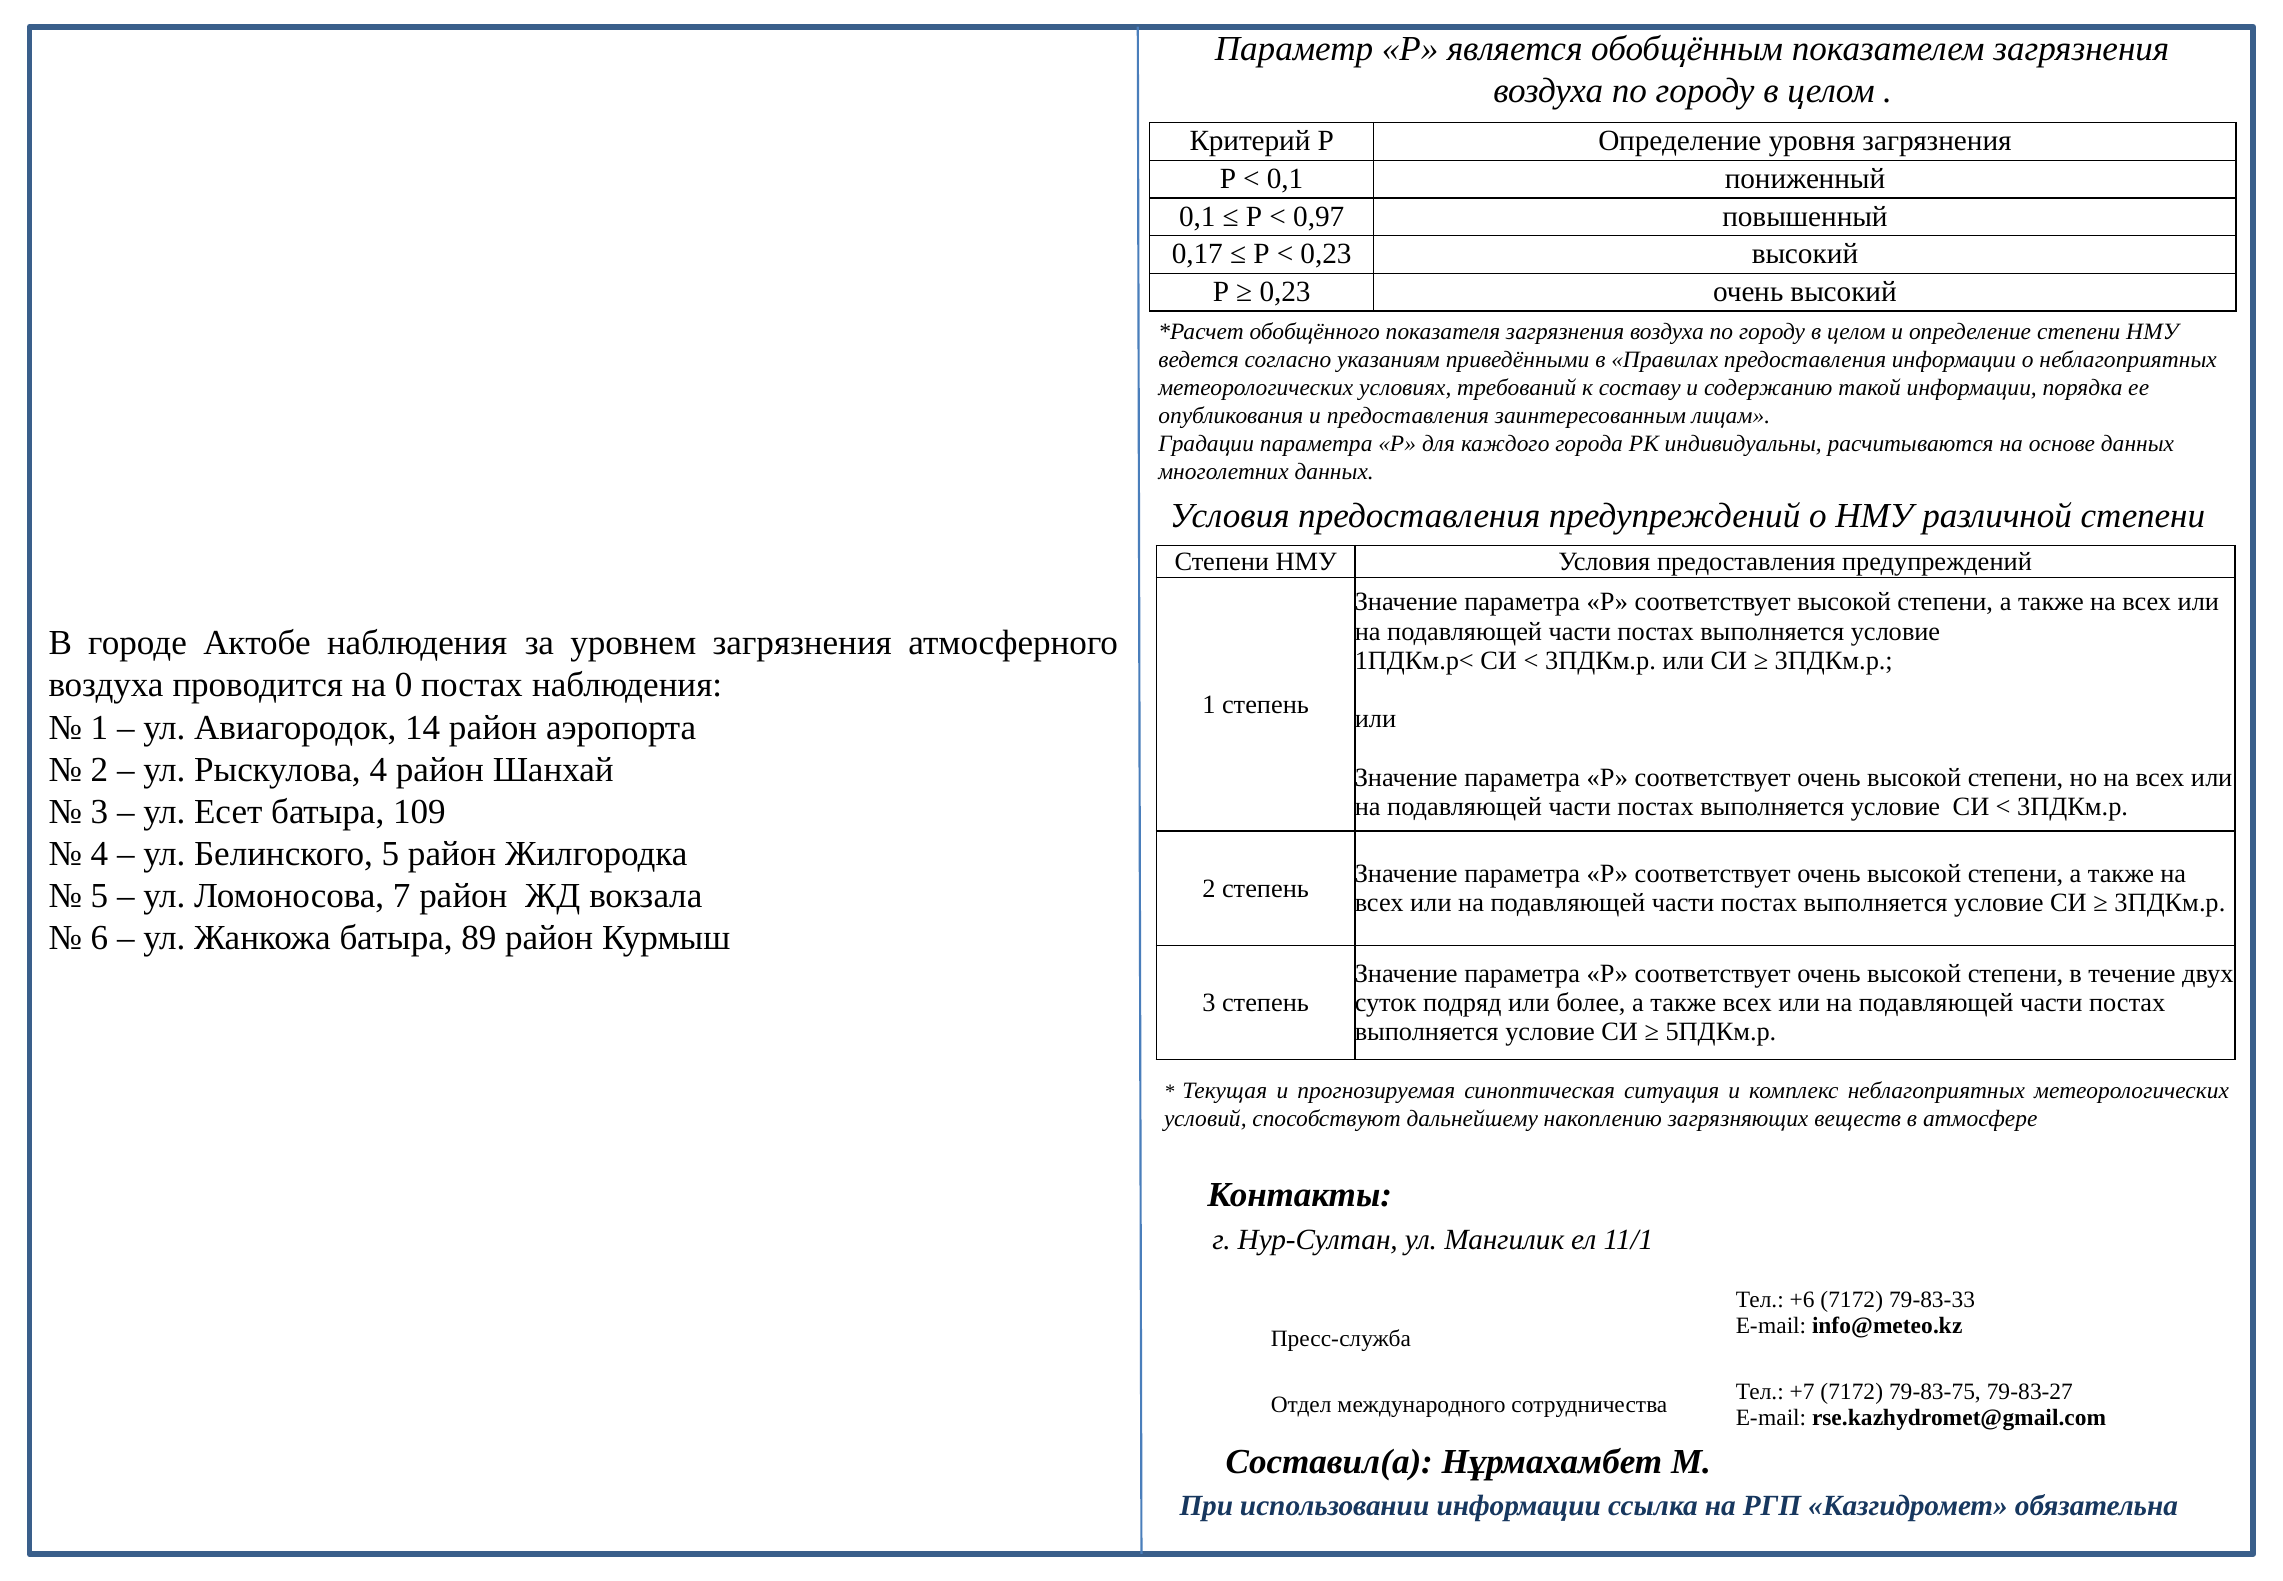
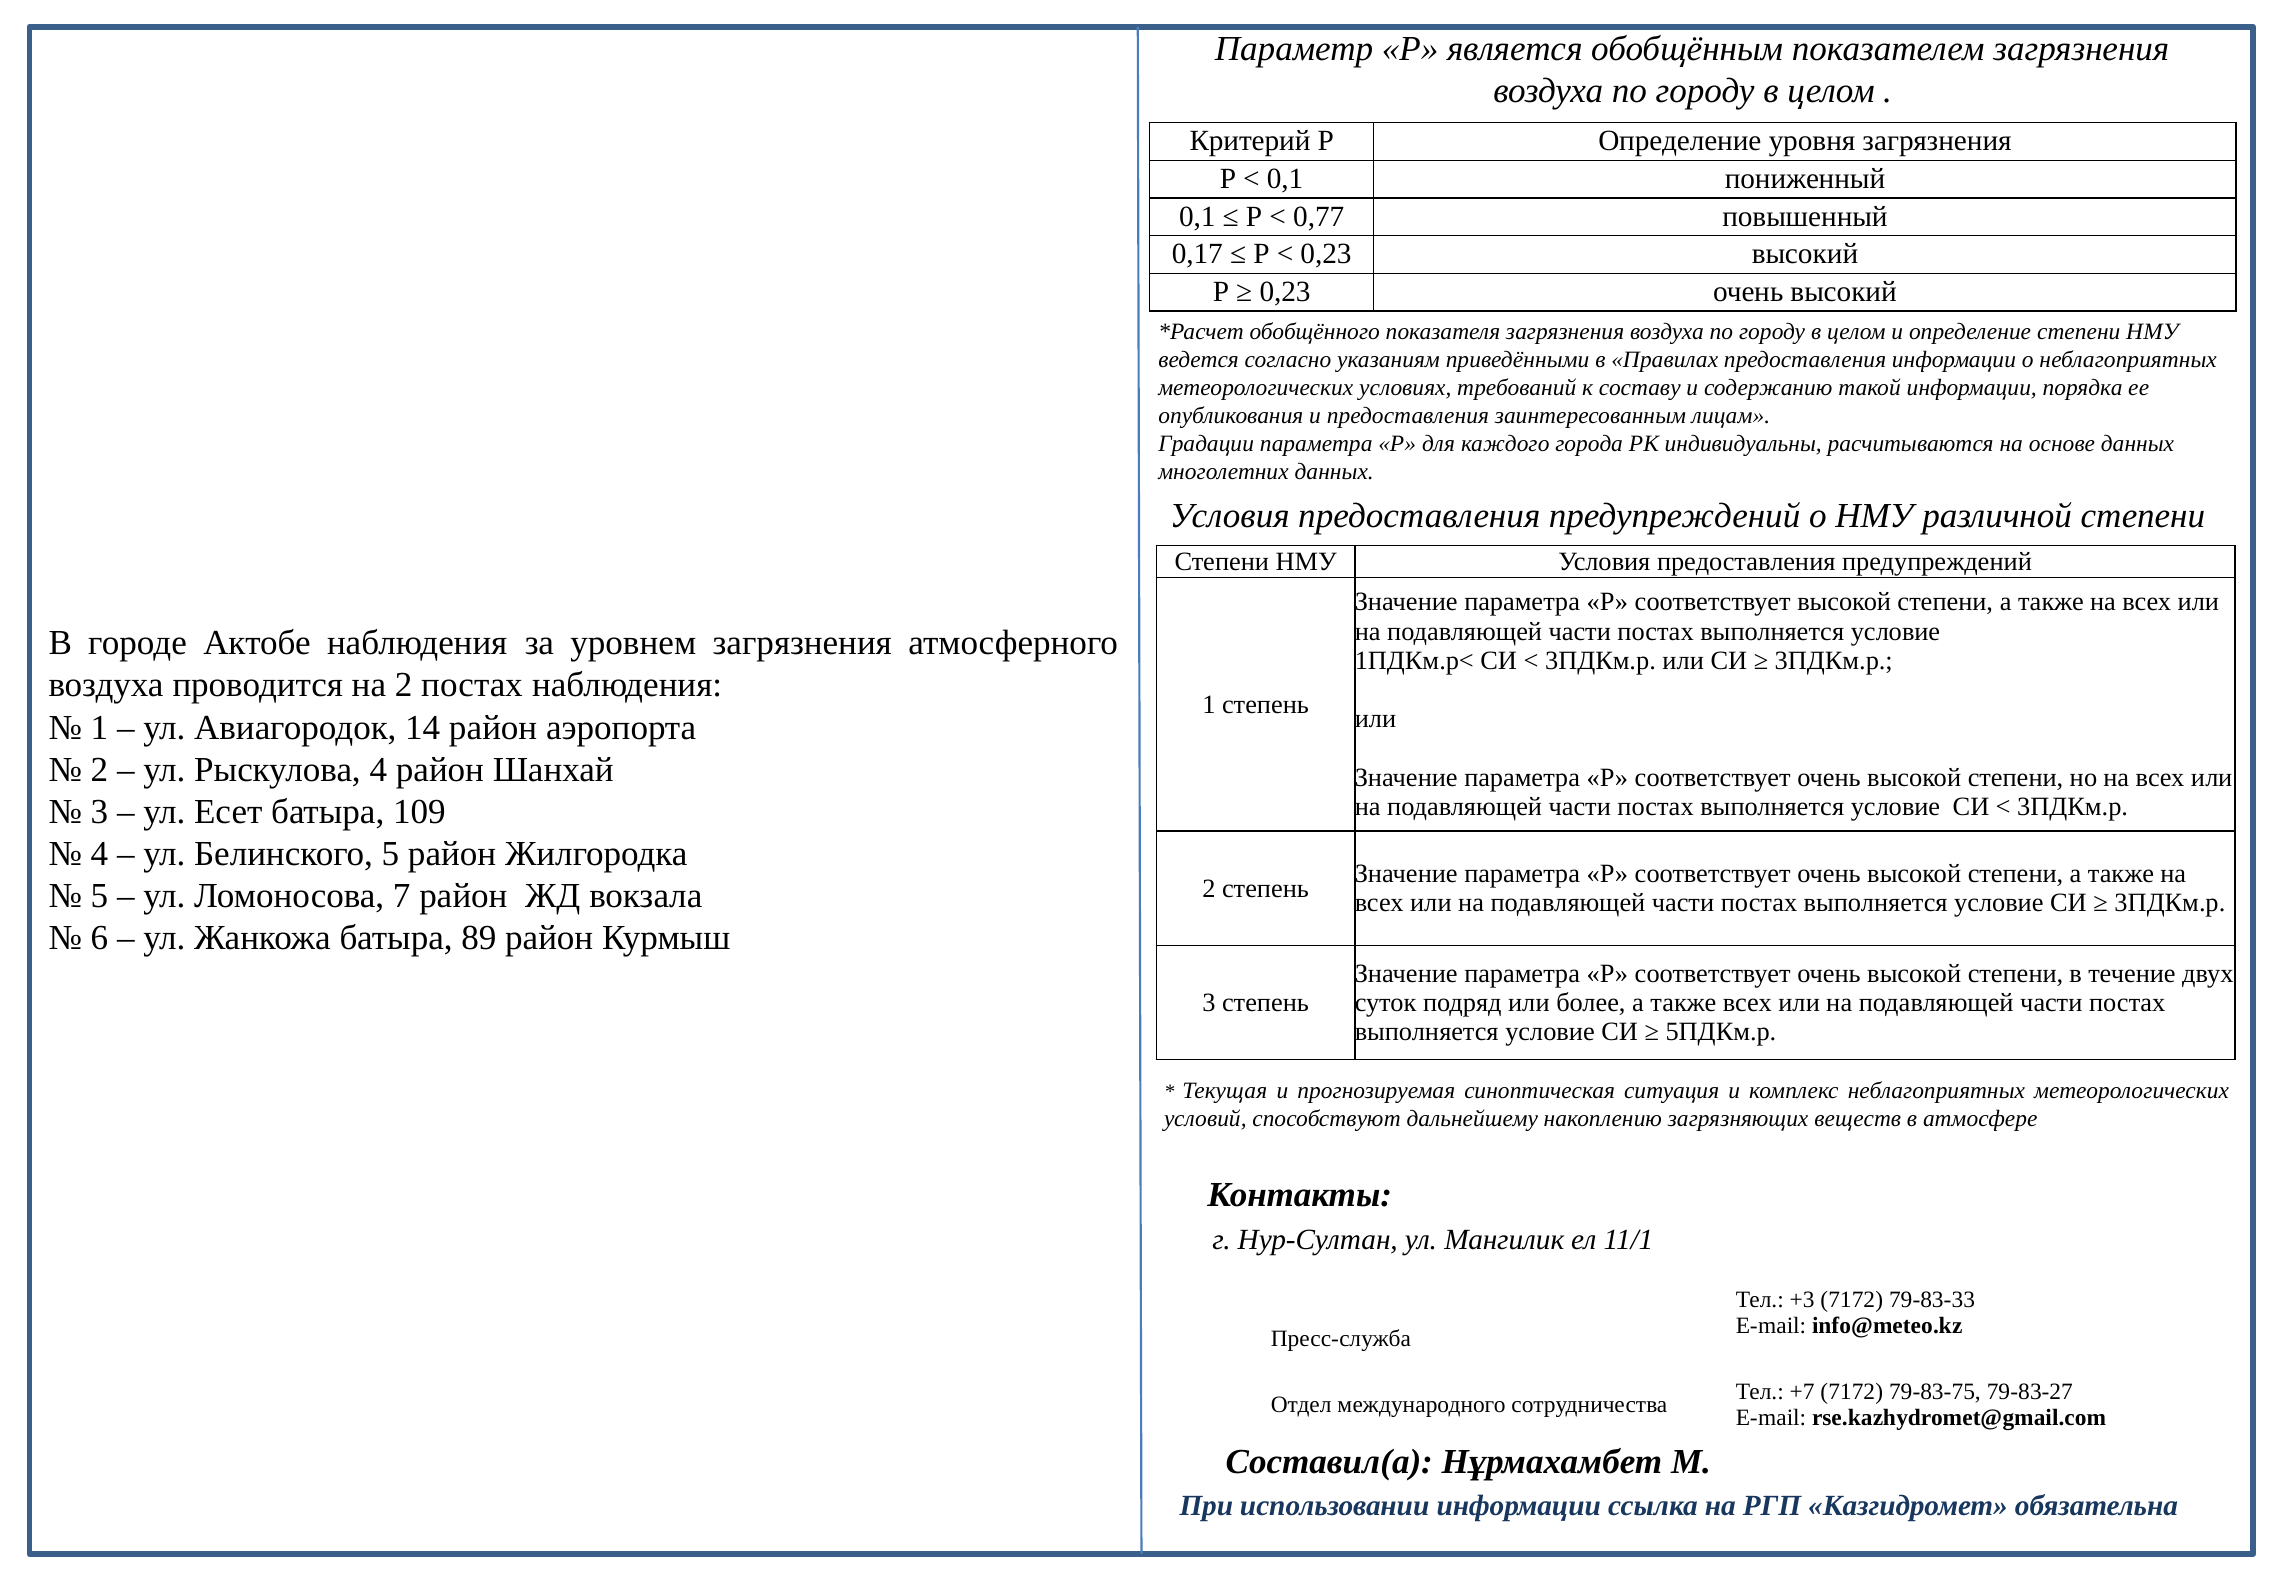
0,97: 0,97 -> 0,77 (1319, 216)
на 0: 0 -> 2 (404, 685)
+6: +6 -> +3 (1802, 1300)
